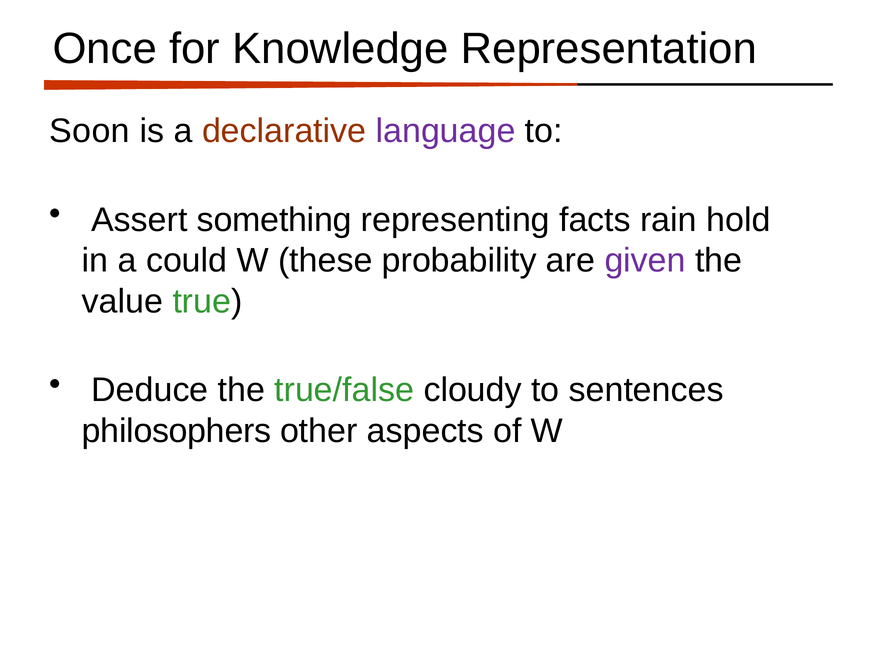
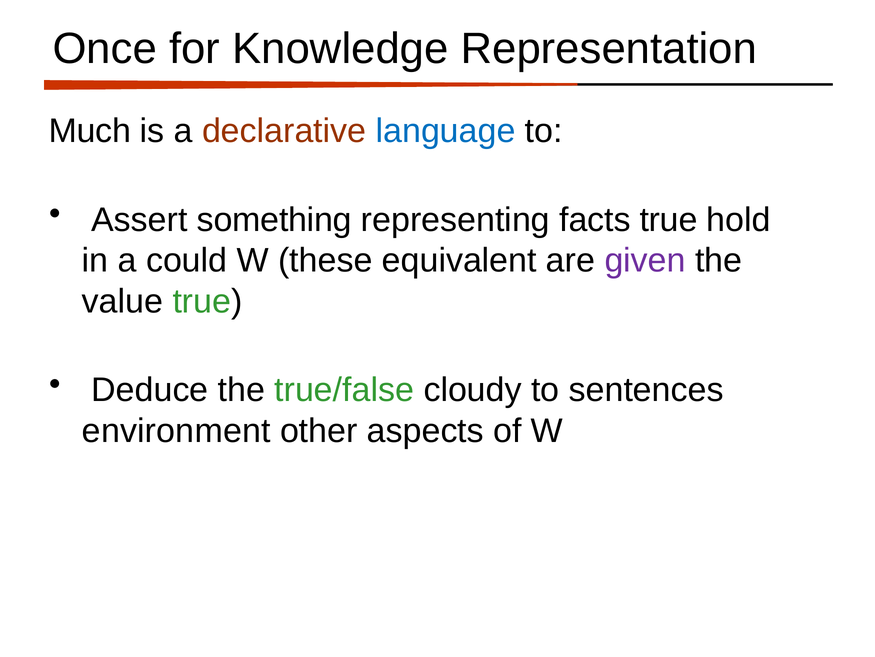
Soon: Soon -> Much (90, 131)
language colour: purple -> blue (446, 131)
facts rain: rain -> true (669, 220)
probability: probability -> equivalent (459, 260)
philosophers: philosophers -> environment (176, 431)
